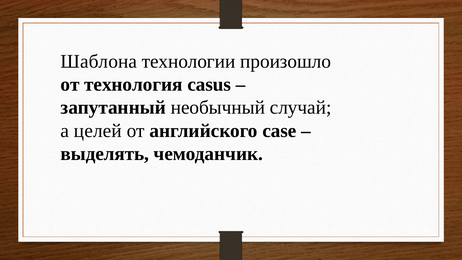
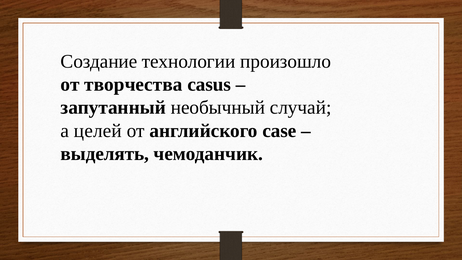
Шаблона: Шаблона -> Создание (99, 61)
технология: технология -> творчества (133, 84)
